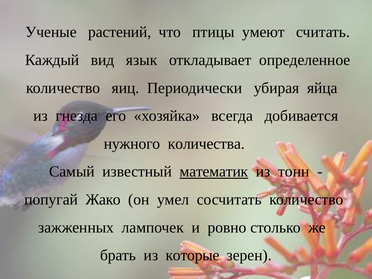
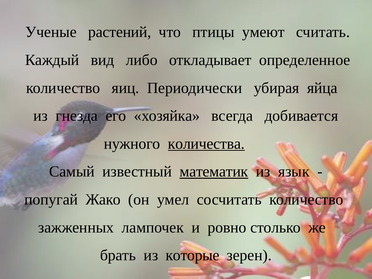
язык: язык -> либо (142, 60)
количества underline: none -> present (206, 144)
тонн: тонн -> язык (294, 172)
